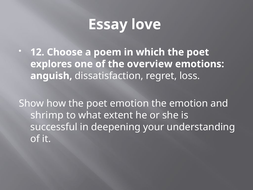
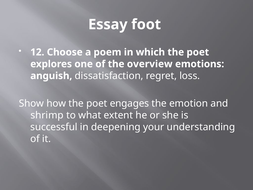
love: love -> foot (146, 24)
poet emotion: emotion -> engages (129, 103)
